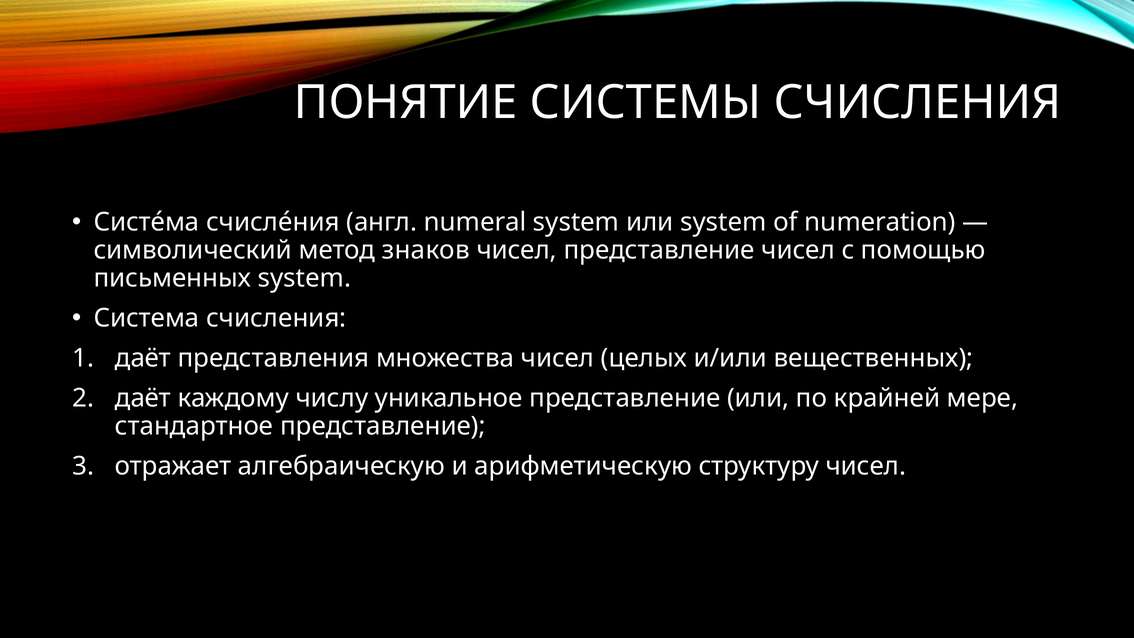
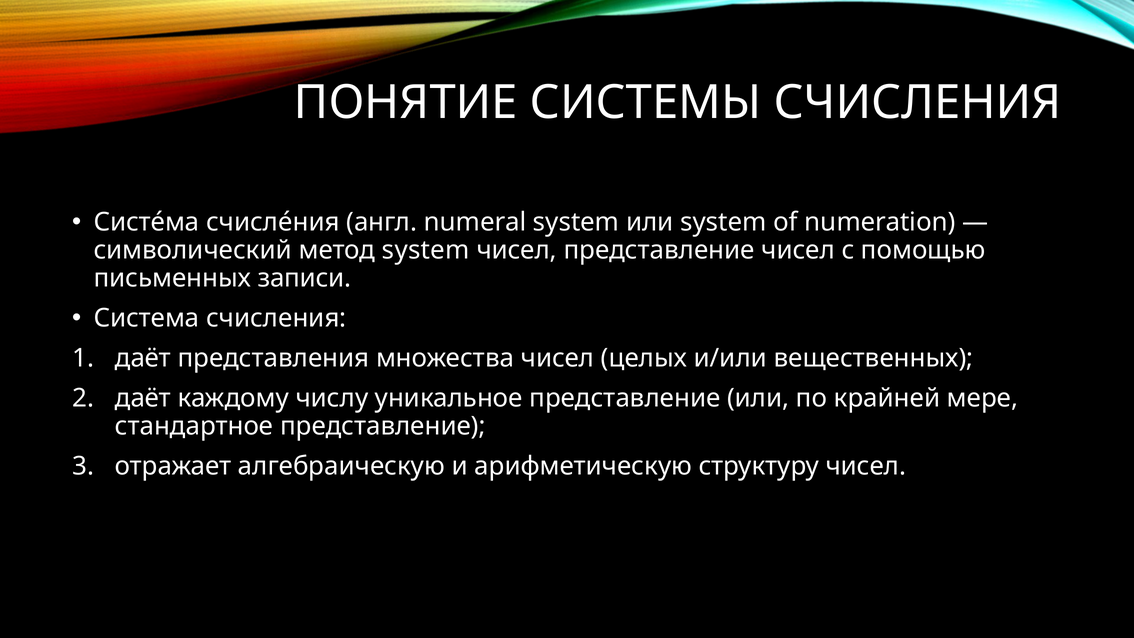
метод знаков: знаков -> system (426, 250)
письменных system: system -> записи (305, 278)
